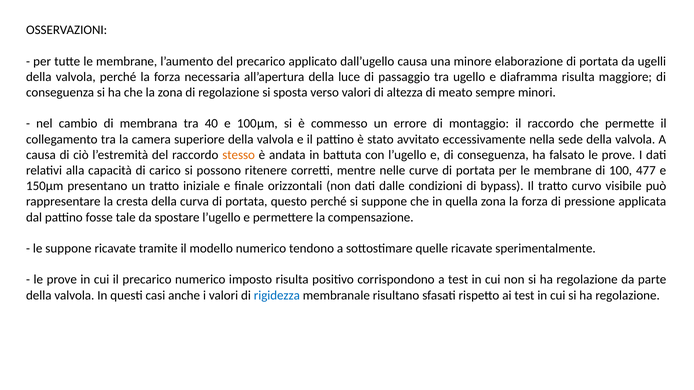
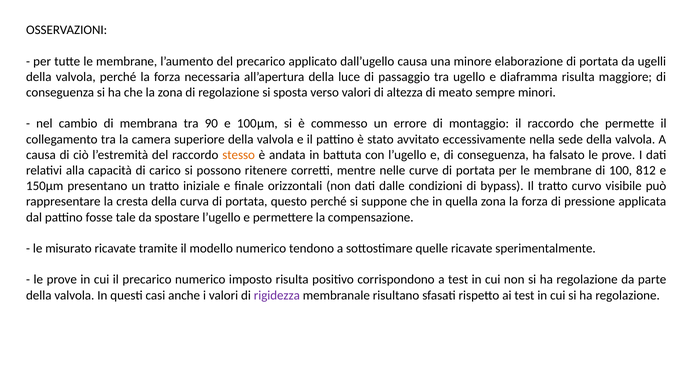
40: 40 -> 90 (211, 124)
477: 477 -> 812 (646, 171)
le suppone: suppone -> misurato (68, 249)
rigidezza colour: blue -> purple (277, 296)
